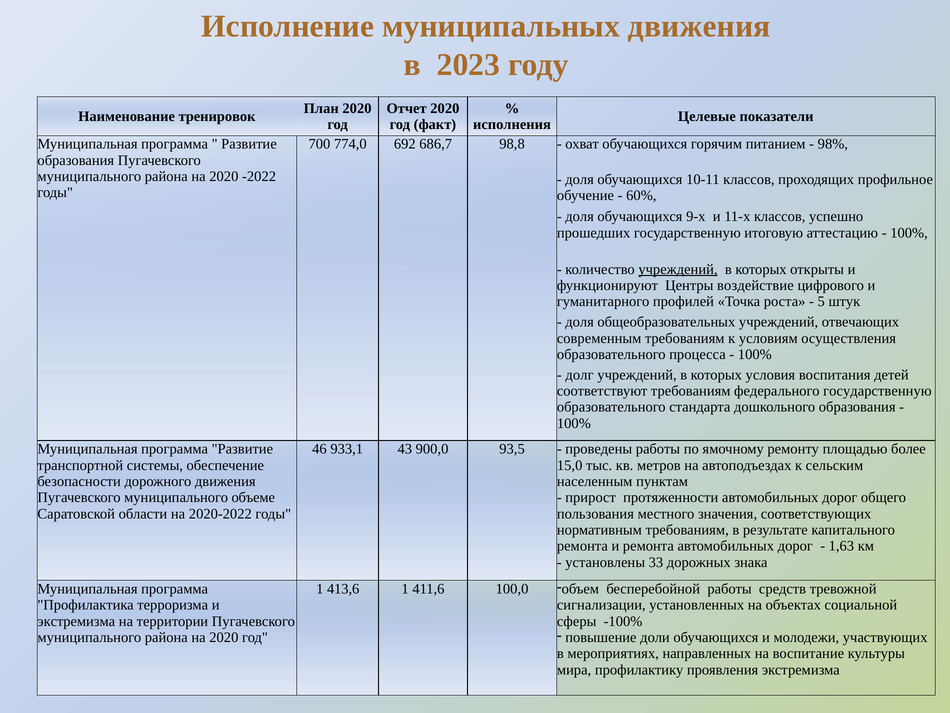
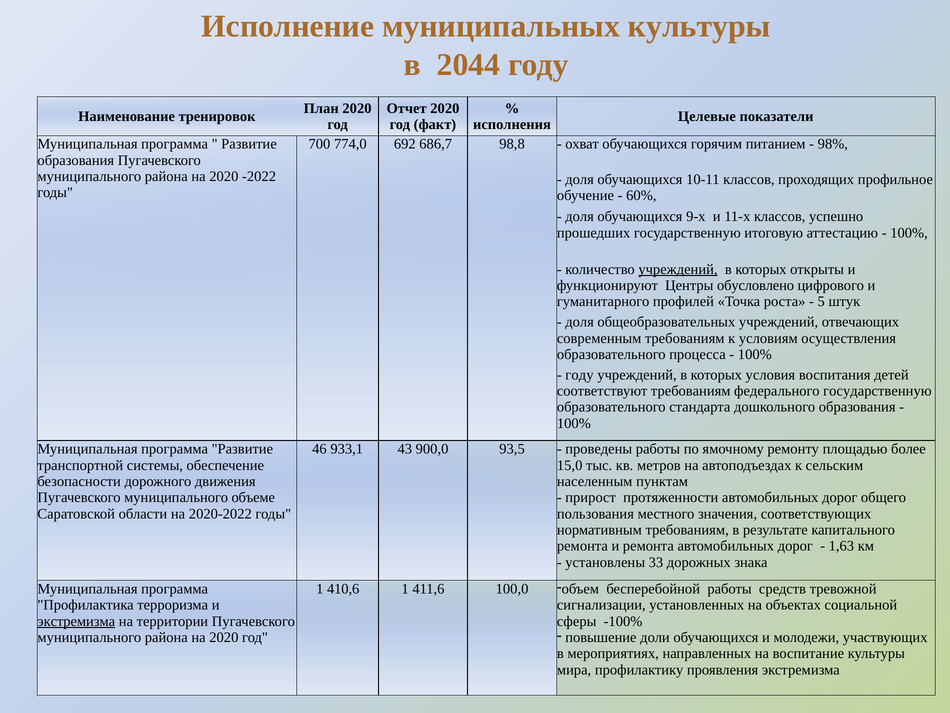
муниципальных движения: движения -> культуры (699, 26)
2023: 2023 -> 2044 (468, 64)
воздействие: воздействие -> обусловлено (756, 285)
долг: долг -> году (580, 375)
413,6: 413,6 -> 410,6 (343, 589)
экстремизма underline: none -> present (76, 621)
